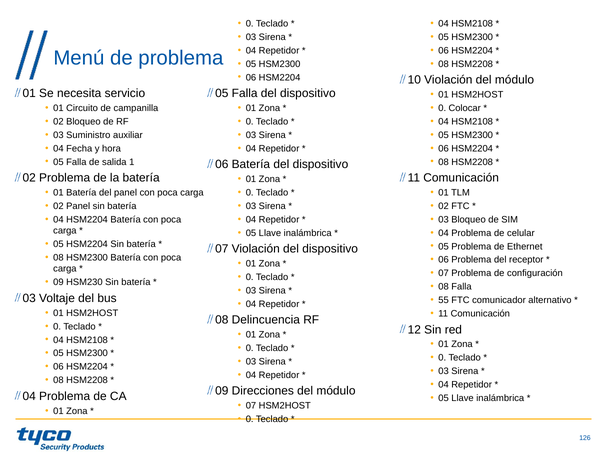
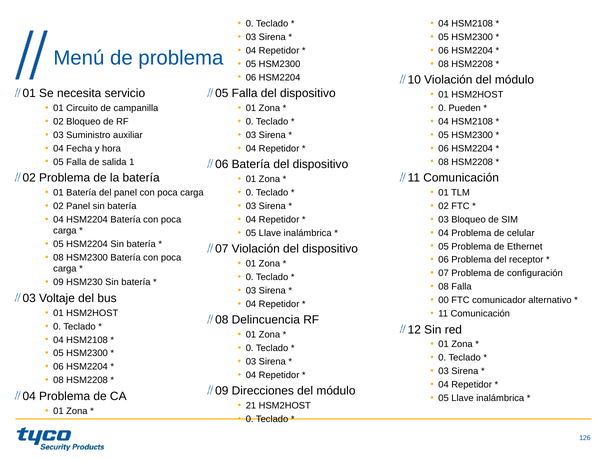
Colocar: Colocar -> Pueden (465, 108)
55: 55 -> 00 (444, 300)
07: 07 -> 21 (251, 406)
